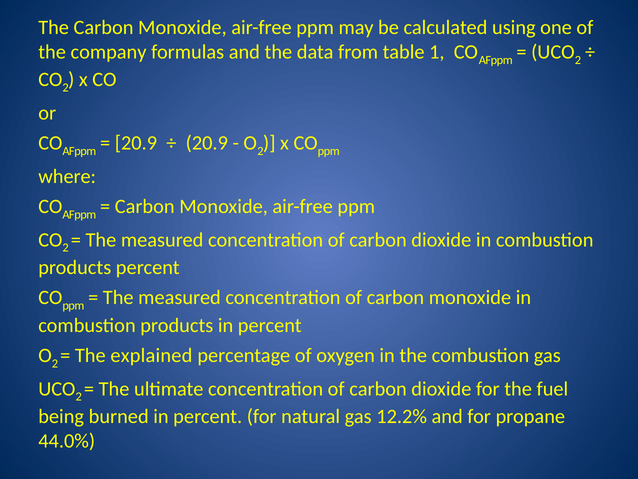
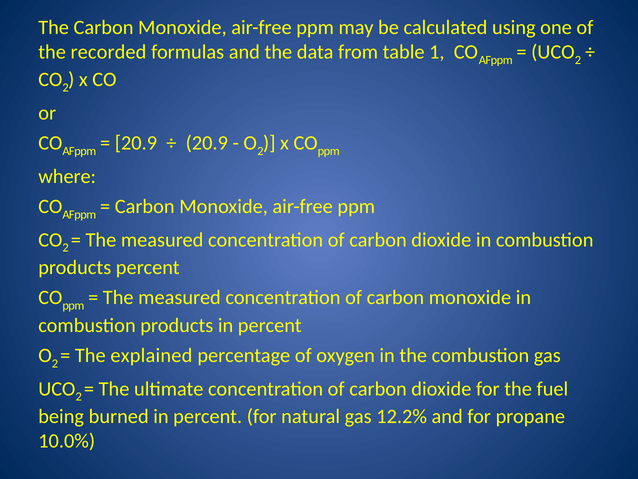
company: company -> recorded (108, 52)
44.0%: 44.0% -> 10.0% (67, 441)
